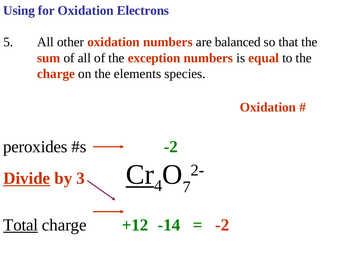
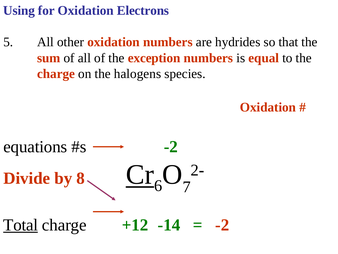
balanced: balanced -> hydrides (238, 42)
elements: elements -> halogens (138, 74)
peroxides: peroxides -> equations (35, 146)
Divide underline: present -> none (27, 178)
3: 3 -> 8 (81, 178)
4: 4 -> 6 (158, 185)
